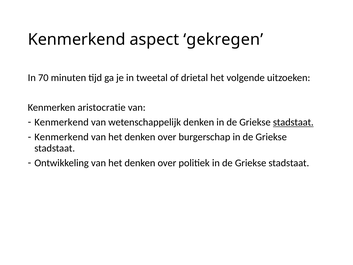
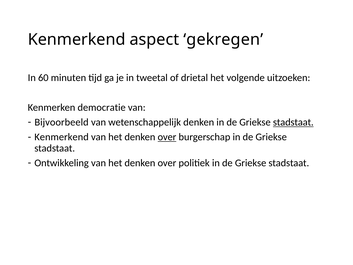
70: 70 -> 60 (43, 78)
aristocratie: aristocratie -> democratie (102, 107)
Kenmerkend: Kenmerkend -> Bijvoorbeeld (62, 122)
over underline: none -> present (167, 137)
